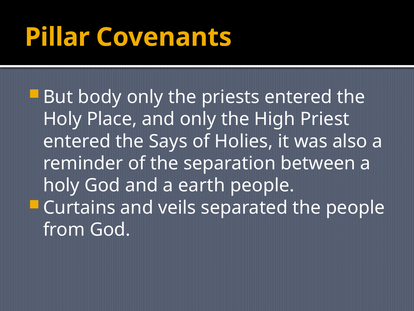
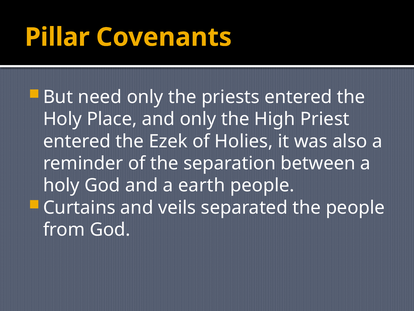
body: body -> need (100, 97)
Says: Says -> Ezek (168, 141)
